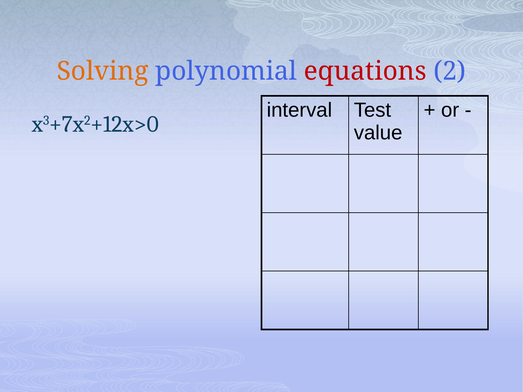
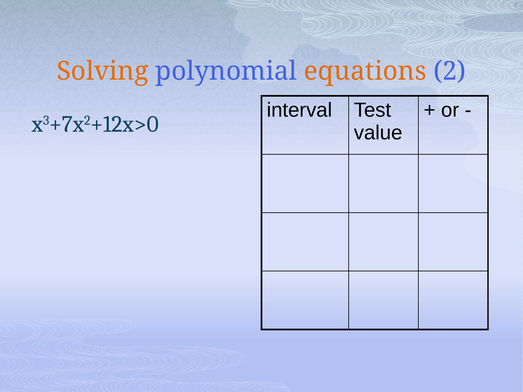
equations colour: red -> orange (365, 71)
